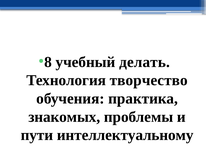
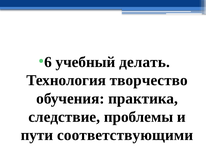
8: 8 -> 6 (48, 62)
знакомых: знакомых -> следствие (64, 116)
интеллектуальному: интеллектуальному -> соответствующими (125, 135)
